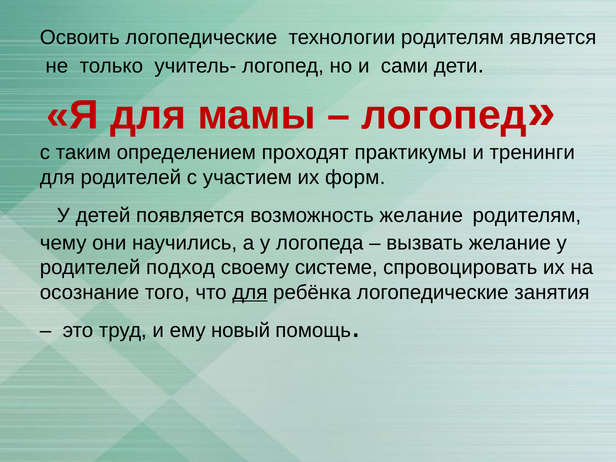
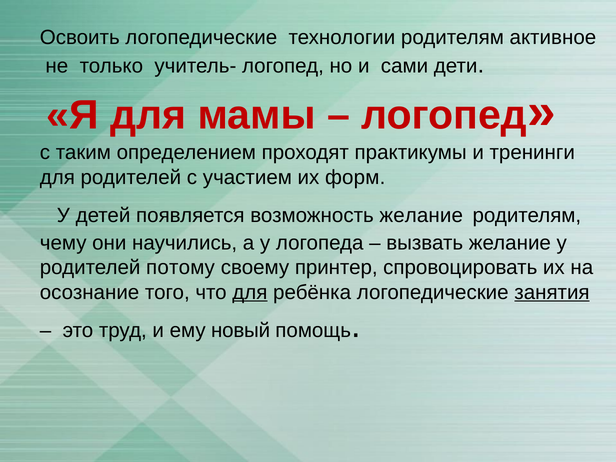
является: является -> активное (553, 38)
подход: подход -> потому (180, 268)
системе: системе -> принтер (336, 268)
занятия underline: none -> present (552, 292)
